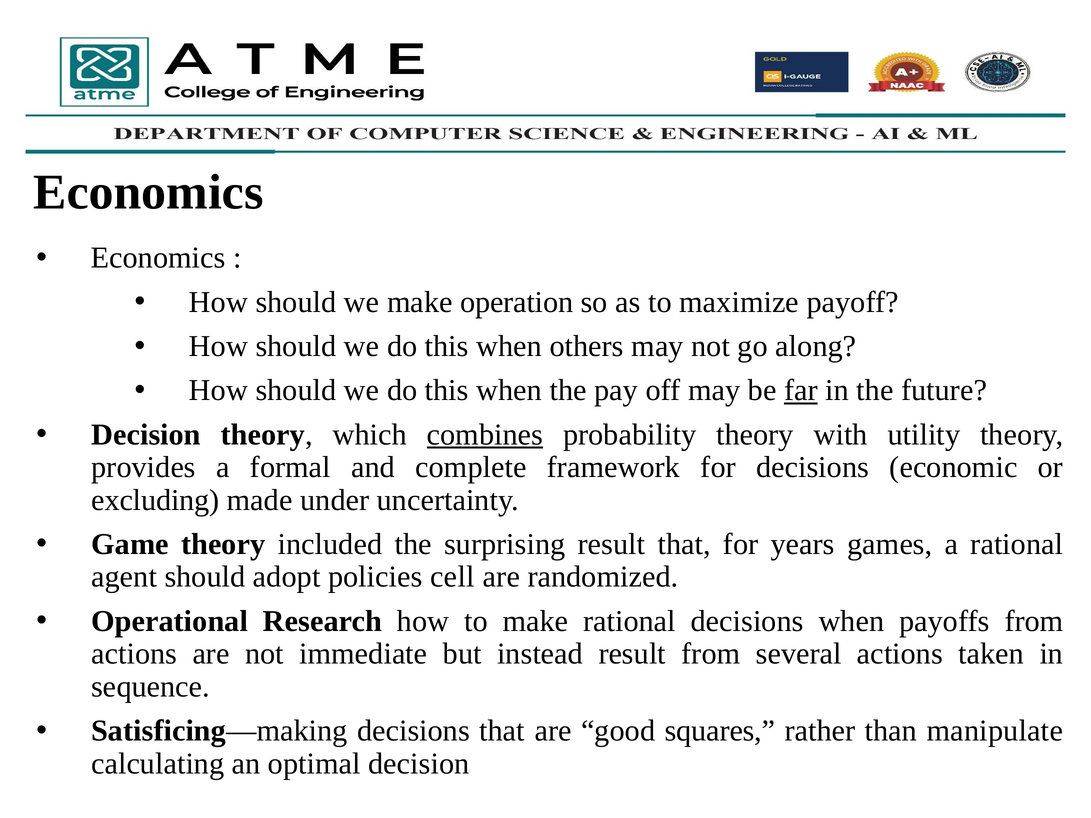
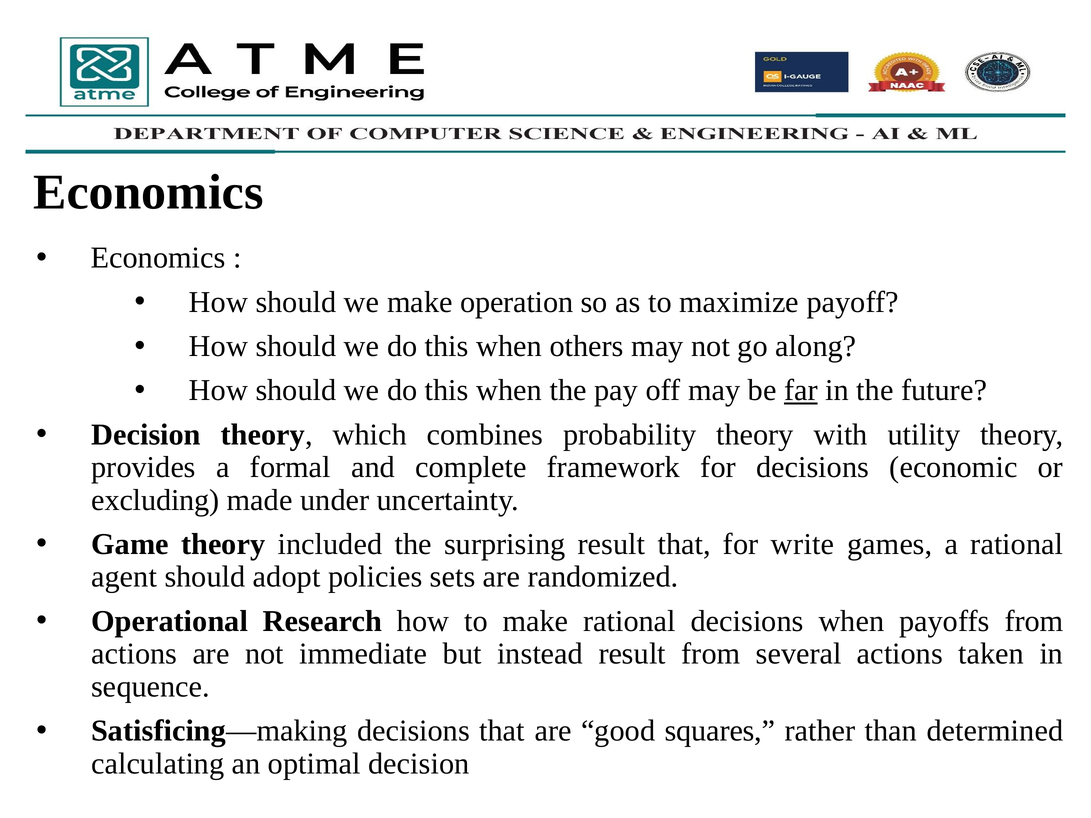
combines underline: present -> none (485, 435)
years: years -> write (803, 544)
cell: cell -> sets (453, 577)
manipulate: manipulate -> determined (995, 731)
